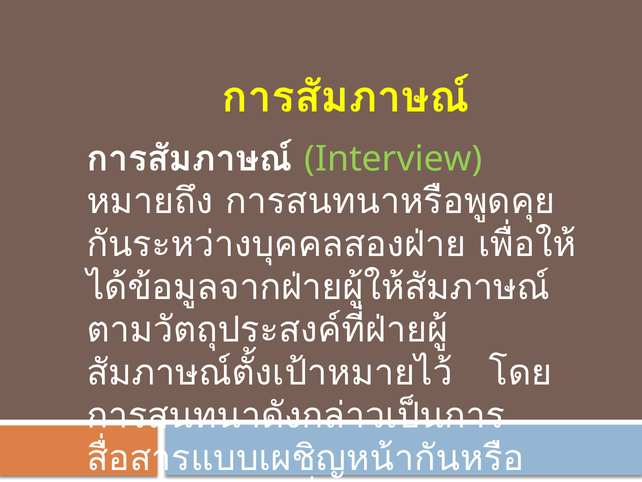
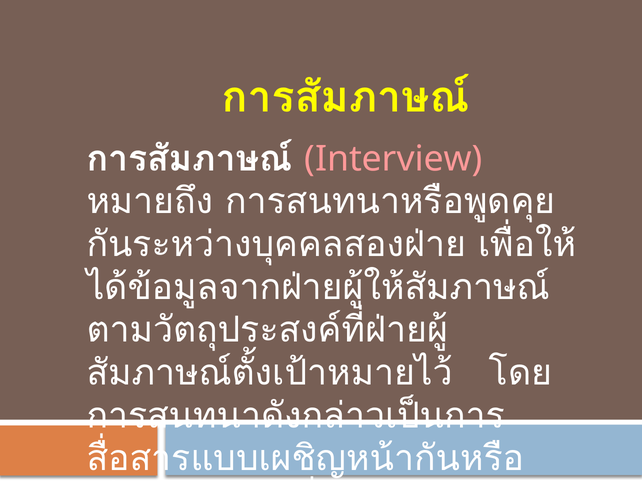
Interview colour: light green -> pink (393, 159)
